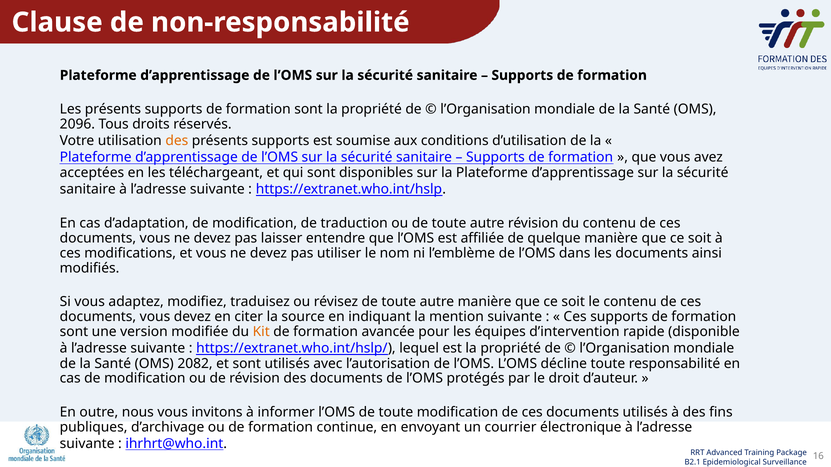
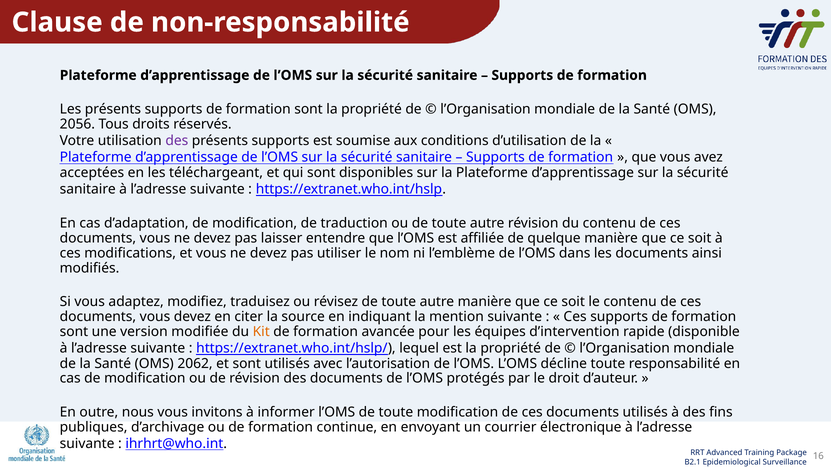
2096: 2096 -> 2056 (77, 124)
des colour: orange -> purple (177, 141)
2082: 2082 -> 2062 (195, 364)
